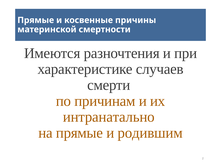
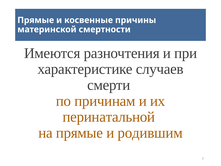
интранатально: интранатально -> перинатальной (109, 117)
